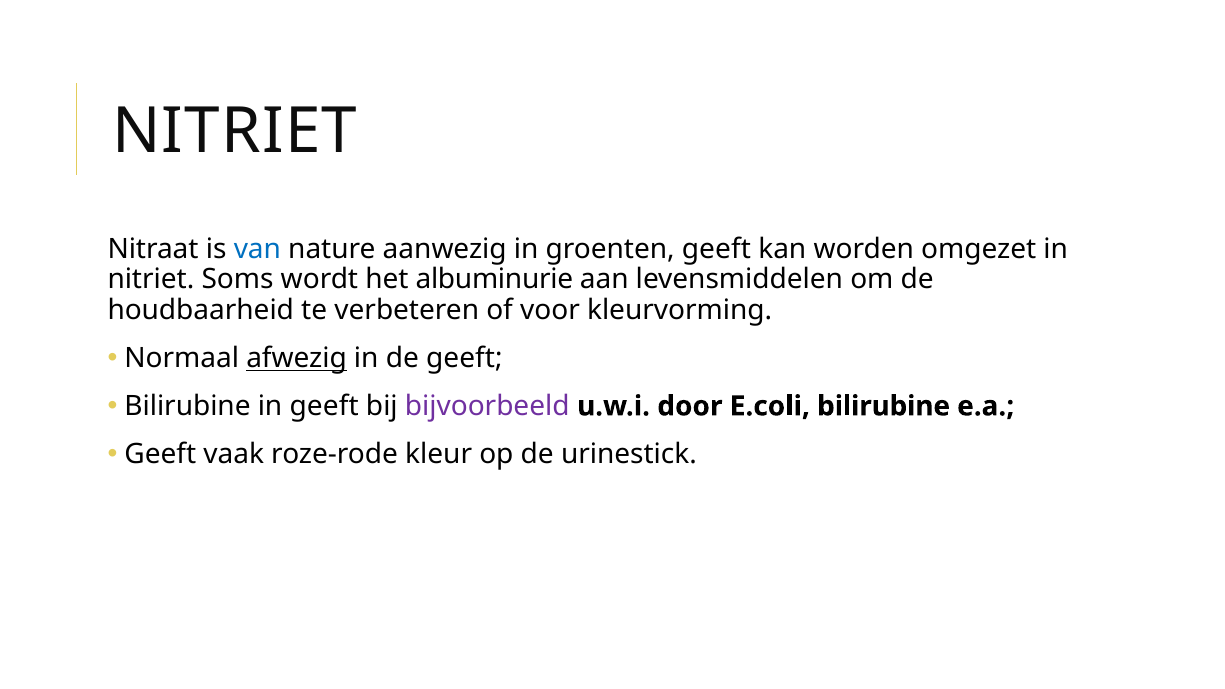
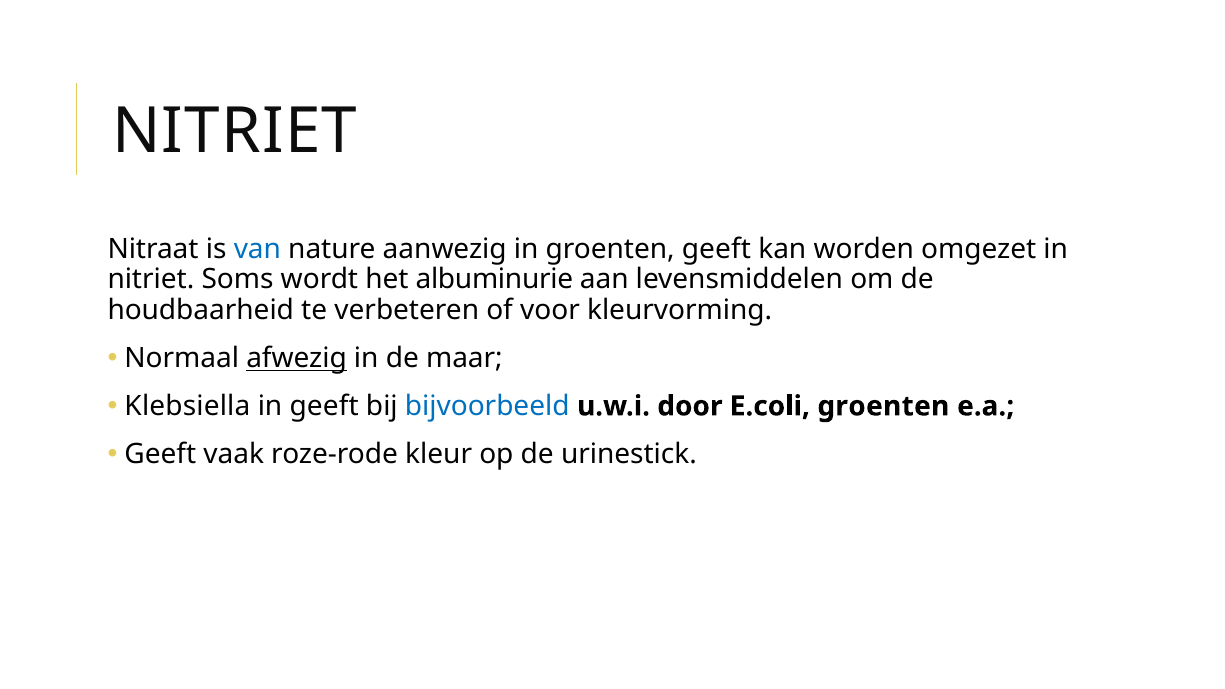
de geeft: geeft -> maar (464, 358)
Bilirubine: Bilirubine -> Klebsiella (187, 406)
bijvoorbeeld colour: purple -> blue (487, 406)
E.coli bilirubine: bilirubine -> groenten (883, 406)
